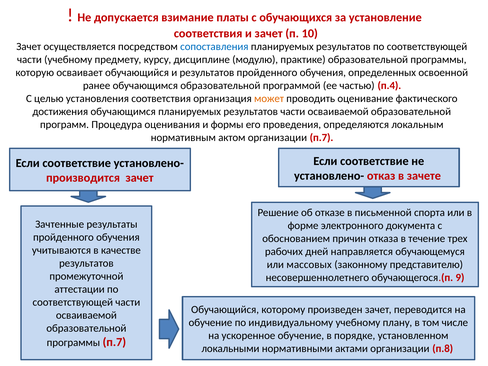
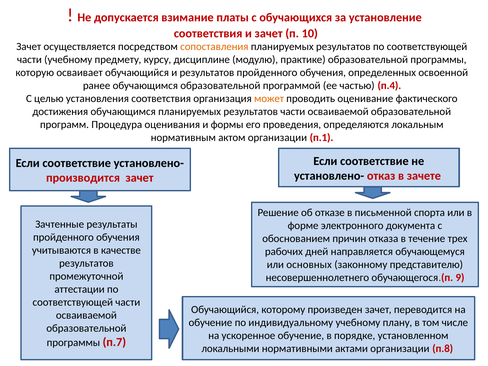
сопоставления colour: blue -> orange (214, 47)
организации п.7: п.7 -> п.1 (322, 138)
массовых: массовых -> основных (309, 265)
